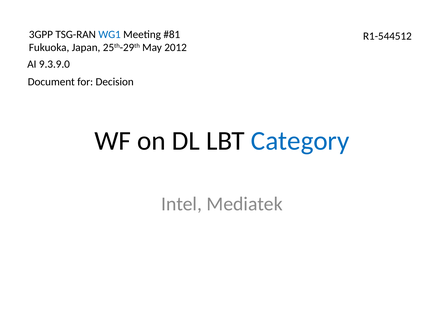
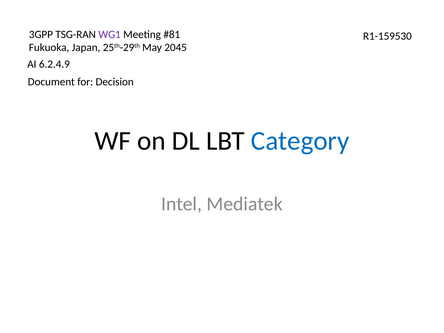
WG1 colour: blue -> purple (110, 34)
R1-544512: R1-544512 -> R1-159530 (387, 36)
2012: 2012 -> 2045 (176, 48)
9.3.9.0: 9.3.9.0 -> 6.2.4.9 (54, 64)
